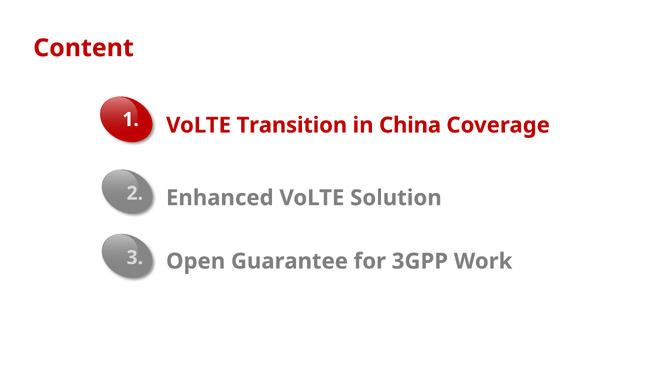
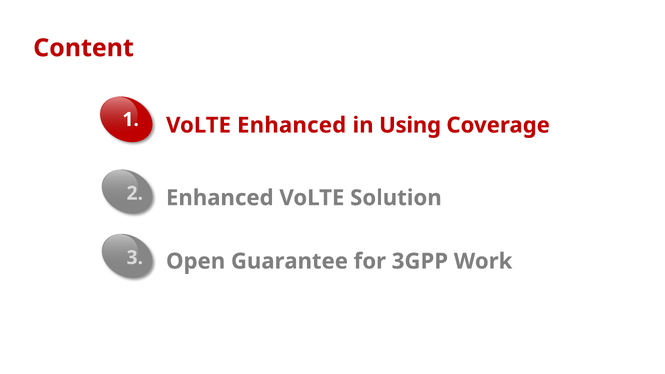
VoLTE Transition: Transition -> Enhanced (292, 125)
China: China -> Using (410, 125)
